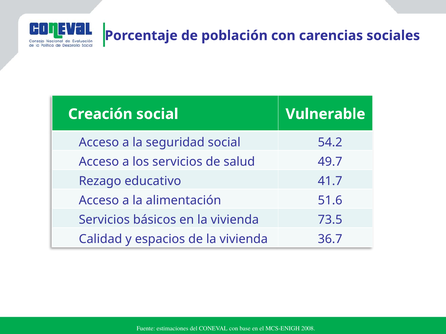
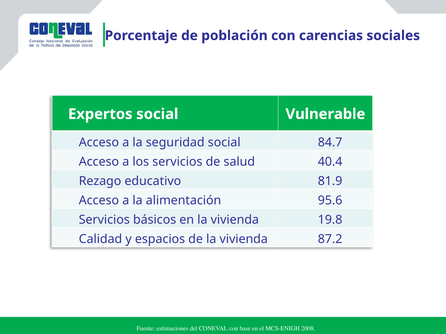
Creación: Creación -> Expertos (100, 114)
54.2: 54.2 -> 84.7 (330, 143)
49.7: 49.7 -> 40.4 (330, 162)
41.7: 41.7 -> 81.9 (330, 181)
51.6: 51.6 -> 95.6 (330, 201)
73.5: 73.5 -> 19.8 (330, 220)
36.7: 36.7 -> 87.2 (330, 239)
